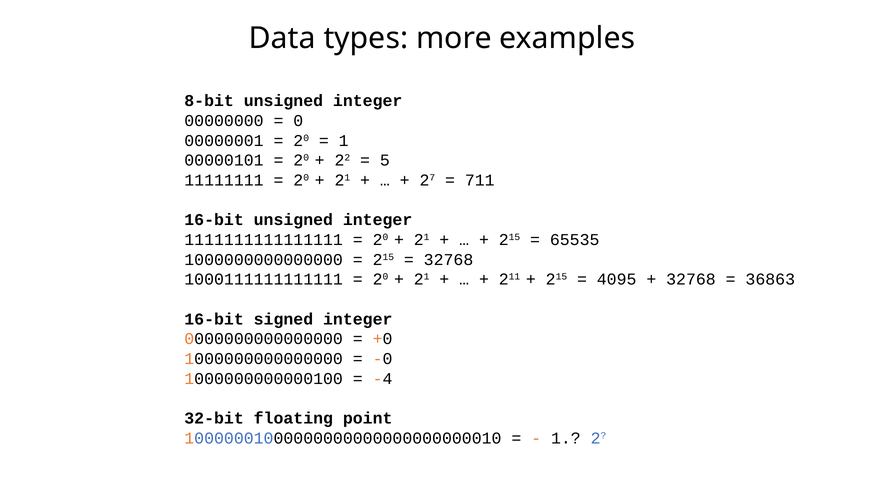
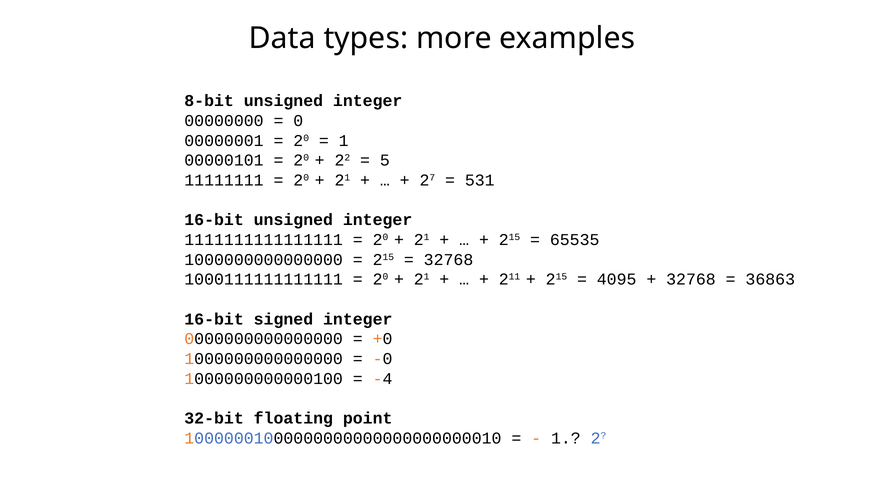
711: 711 -> 531 (480, 180)
